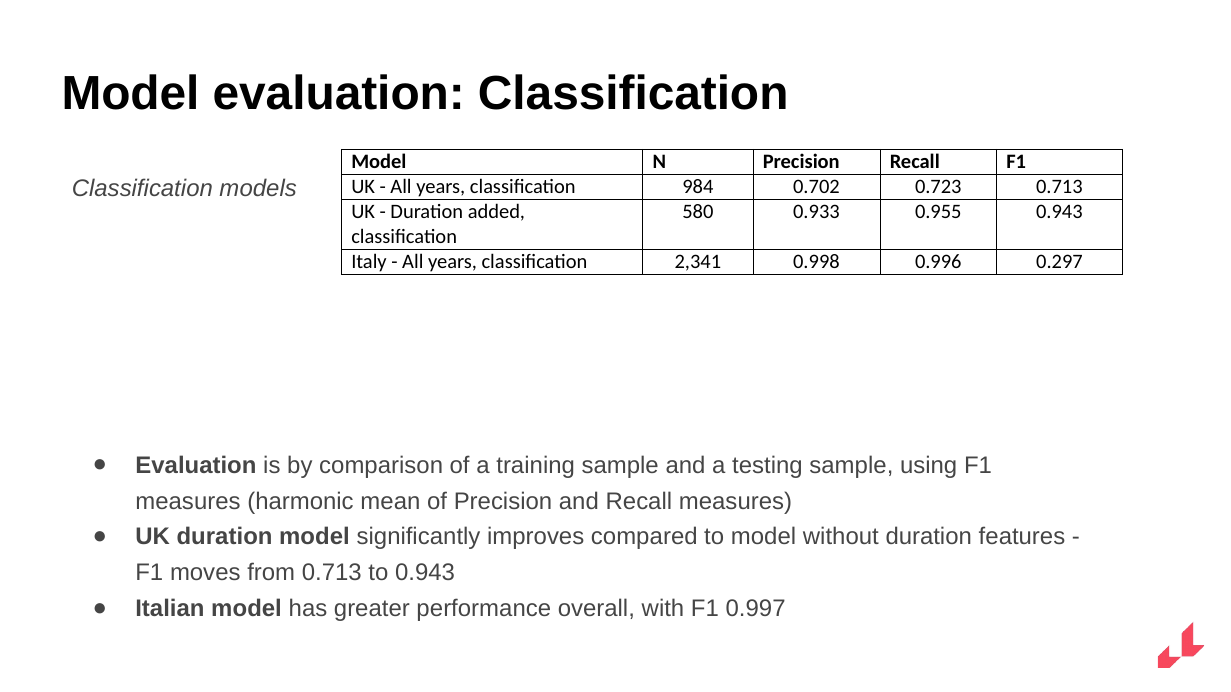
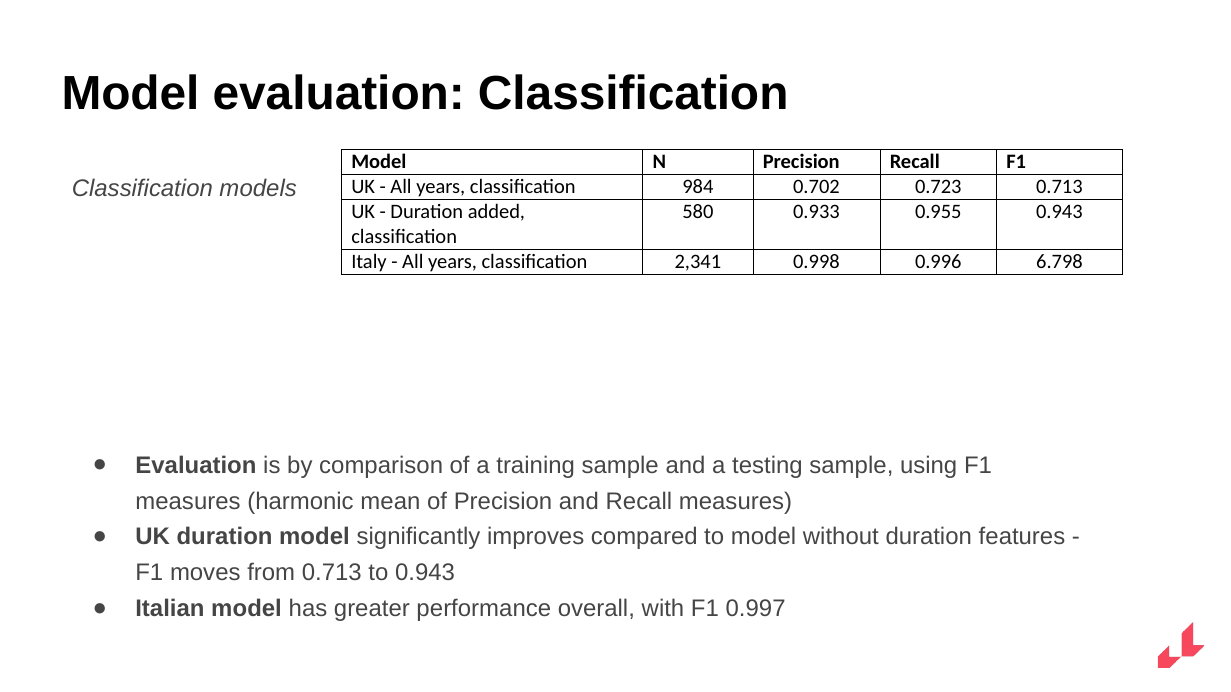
0.297: 0.297 -> 6.798 (1059, 262)
